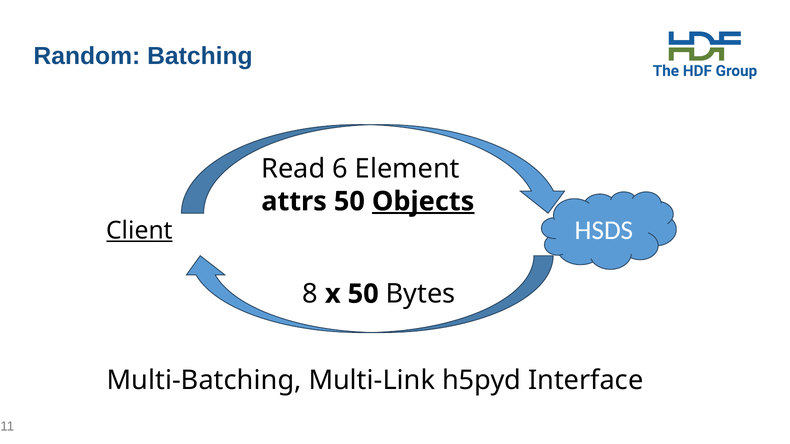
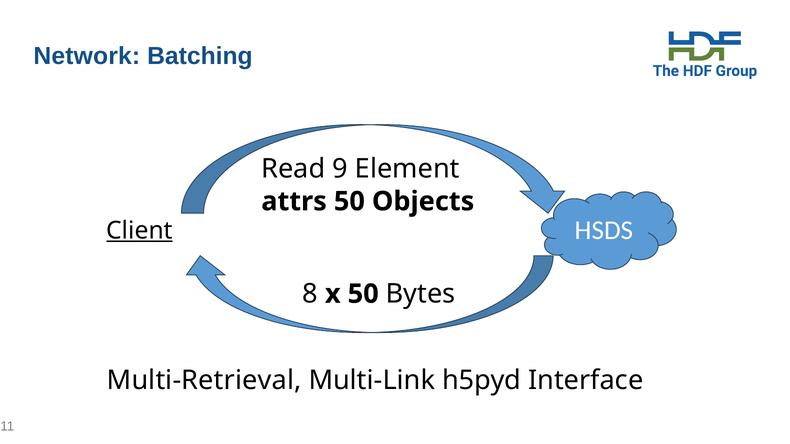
Random: Random -> Network (87, 56)
6: 6 -> 9 (340, 169)
Objects underline: present -> none (423, 202)
Multi-Batching: Multi-Batching -> Multi-Retrieval (204, 381)
